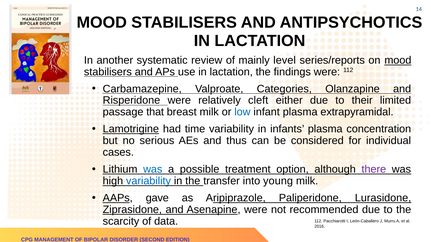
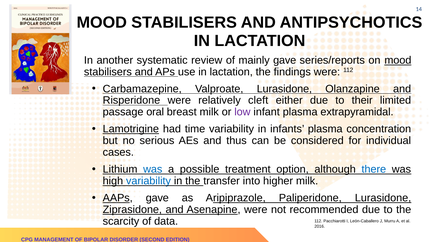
mainly level: level -> gave (285, 60)
Valproate Categories: Categories -> Lurasidone (284, 89)
that: that -> oral (155, 112)
low colour: blue -> purple (242, 112)
there colour: purple -> blue (374, 170)
young: young -> higher (278, 181)
